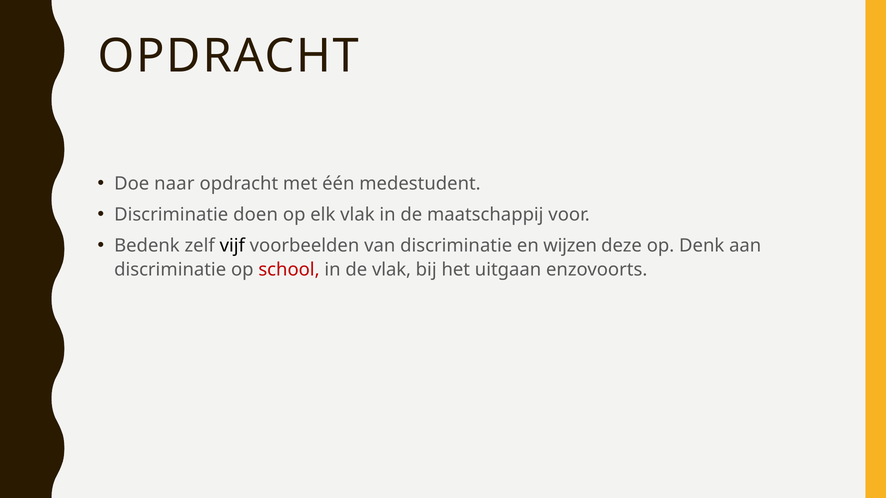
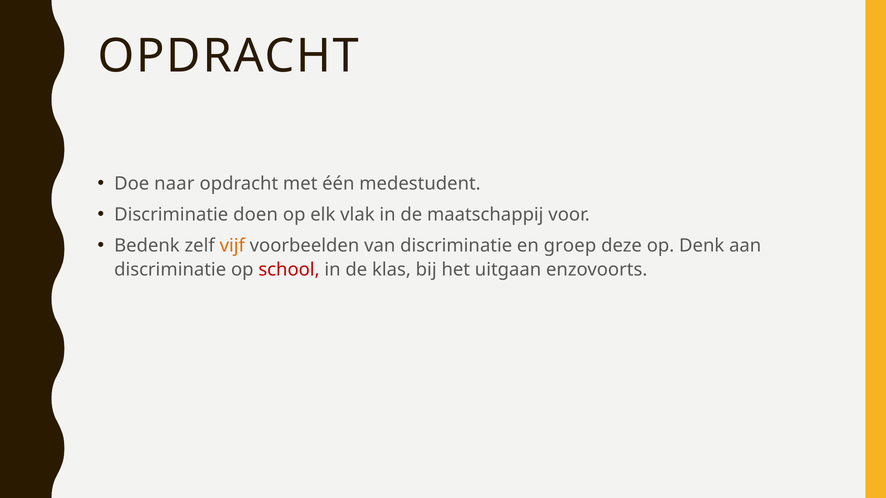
vijf colour: black -> orange (232, 246)
wijzen: wijzen -> groep (570, 246)
de vlak: vlak -> klas (391, 270)
